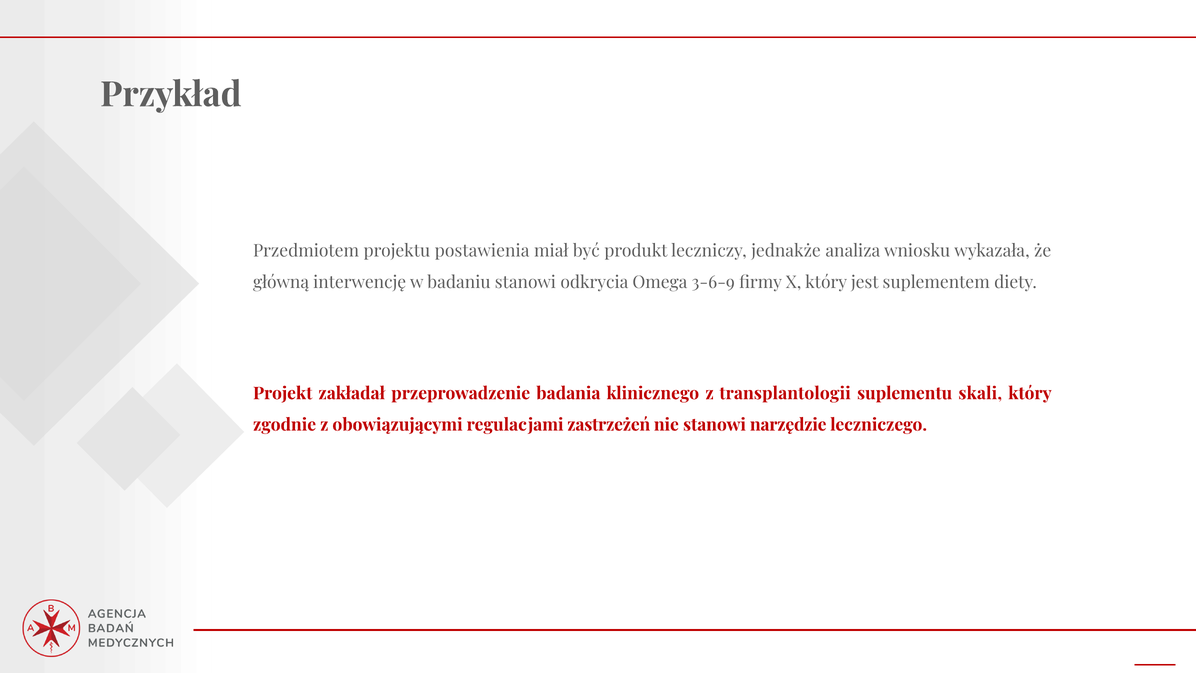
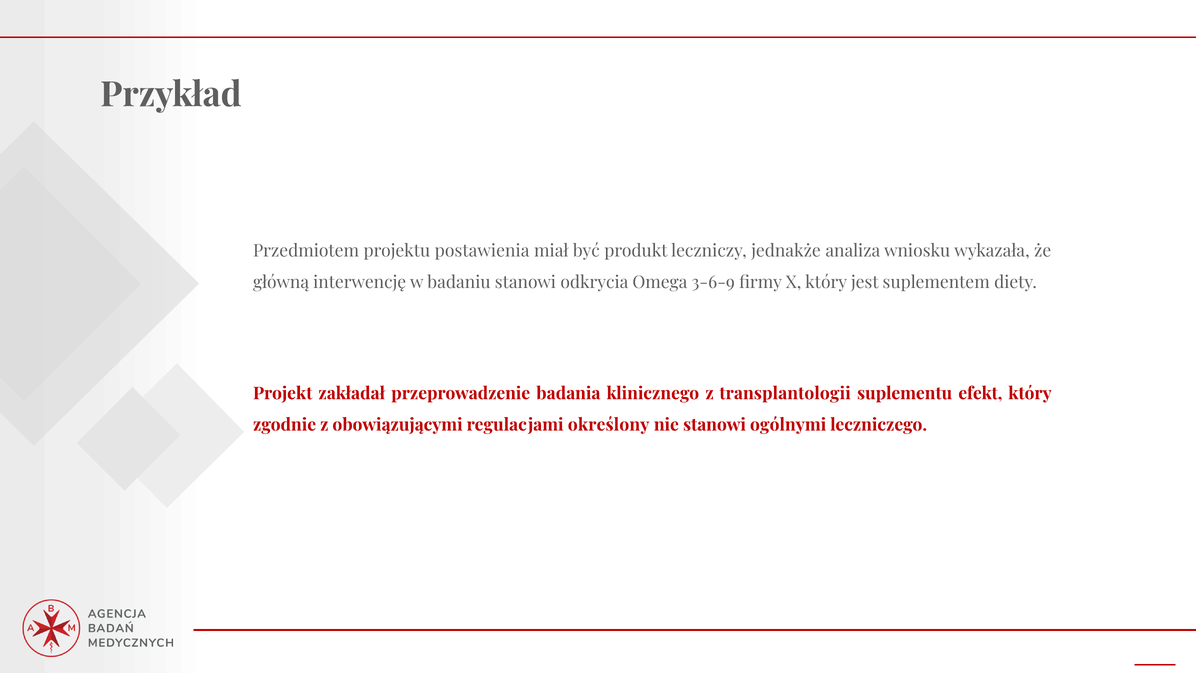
skali: skali -> efekt (980, 393)
zastrzeżeń: zastrzeżeń -> określony (609, 425)
narzędzie: narzędzie -> ogólnymi (788, 425)
